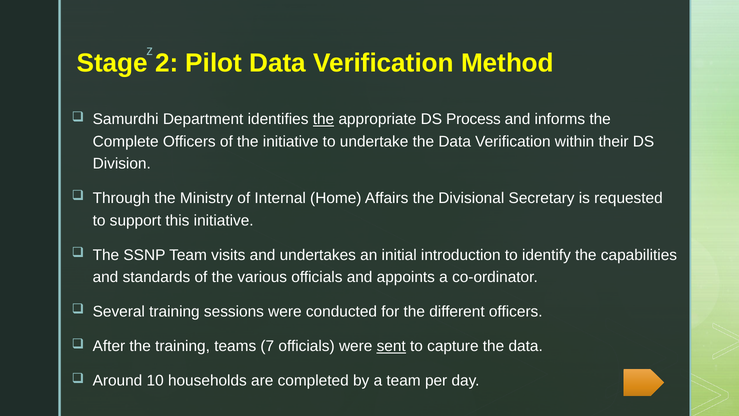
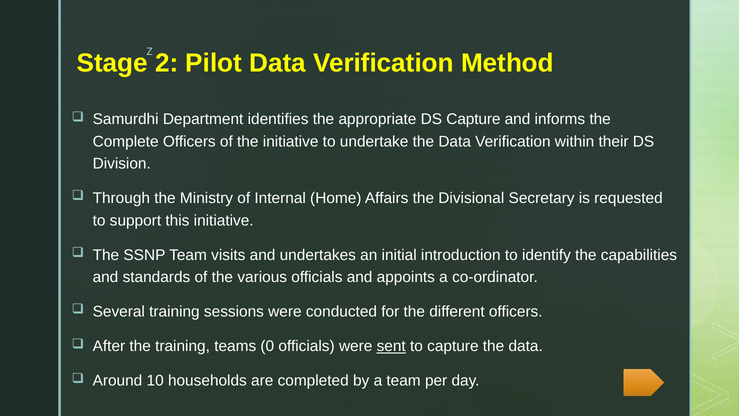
the underline: present -> none (323, 119)
DS Process: Process -> Capture (473, 119)
7: 7 -> 0 (267, 346)
